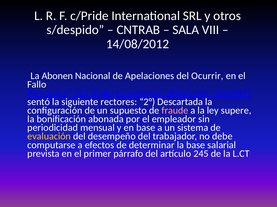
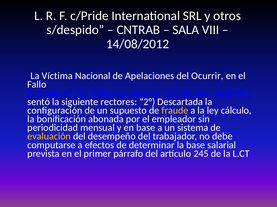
Abonen: Abonen -> Víctima (57, 76)
fraude colour: pink -> yellow (175, 111)
supere: supere -> cálculo (236, 111)
